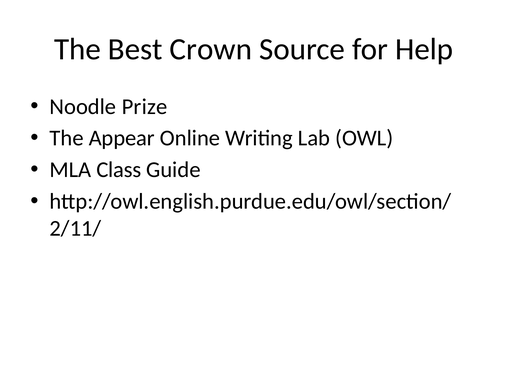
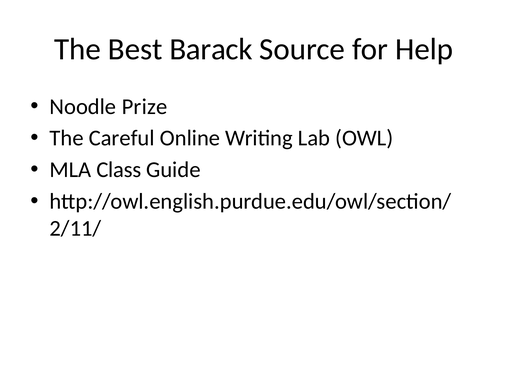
Crown: Crown -> Barack (211, 49)
Appear: Appear -> Careful (122, 138)
